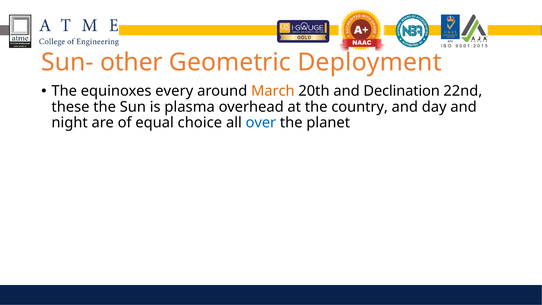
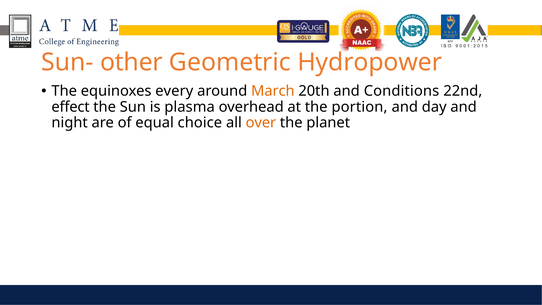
Deployment: Deployment -> Hydropower (370, 62)
Declination: Declination -> Conditions (401, 91)
these: these -> effect (71, 107)
country: country -> portion (359, 107)
over colour: blue -> orange (261, 123)
